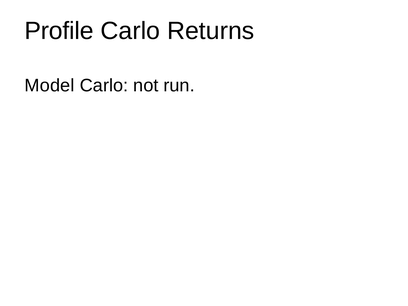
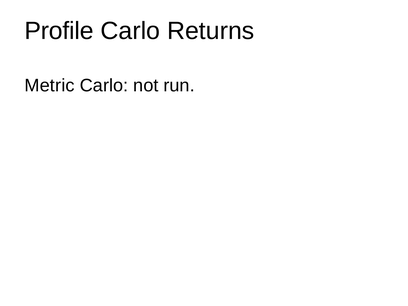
Model: Model -> Metric (50, 86)
